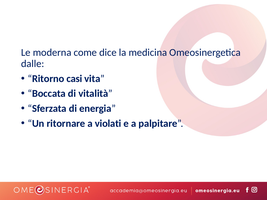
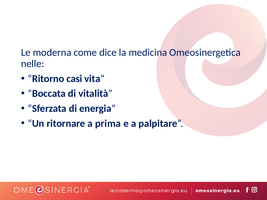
dalle: dalle -> nelle (33, 64)
violati: violati -> prima (108, 124)
